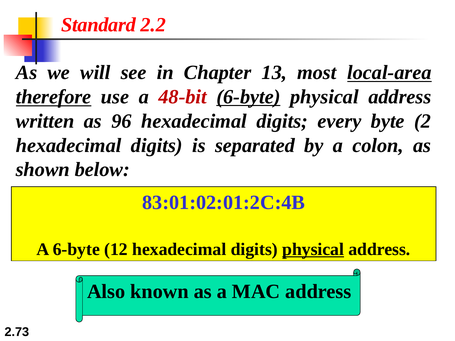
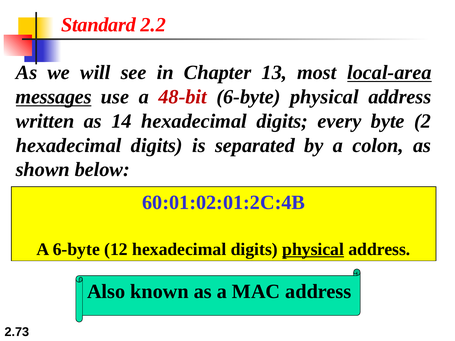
therefore: therefore -> messages (54, 97)
6-byte underline: present -> none (248, 97)
96: 96 -> 14 (122, 121)
83:01:02:01:2C:4B: 83:01:02:01:2C:4B -> 60:01:02:01:2C:4B (224, 203)
